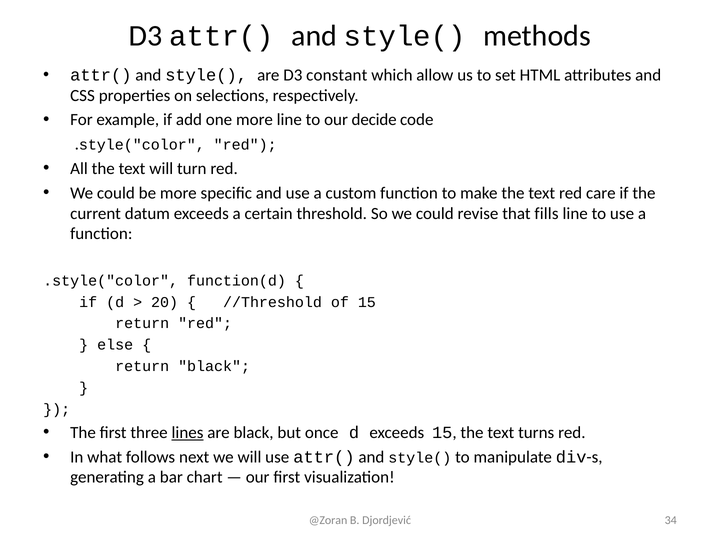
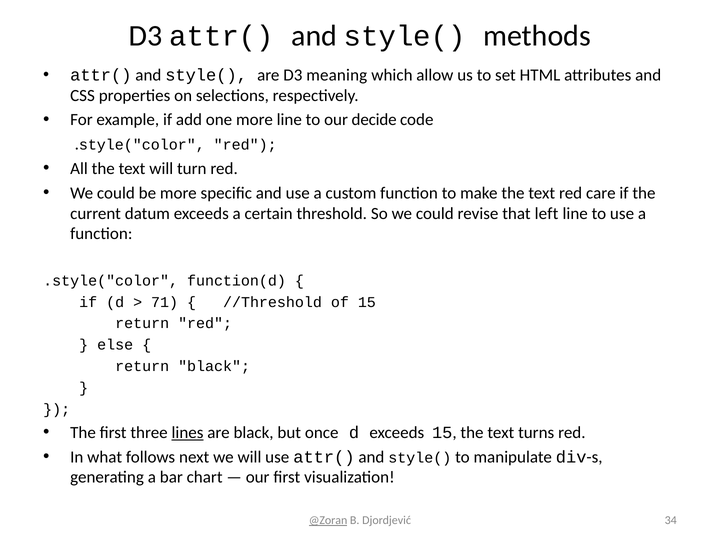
constant: constant -> meaning (337, 75)
fills: fills -> left (546, 213)
20: 20 -> 71 (165, 302)
@Zoran underline: none -> present (328, 520)
